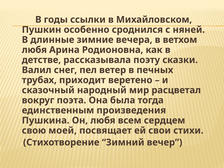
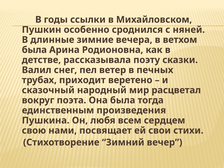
любя: любя -> была (34, 50)
моей: моей -> нами (63, 130)
